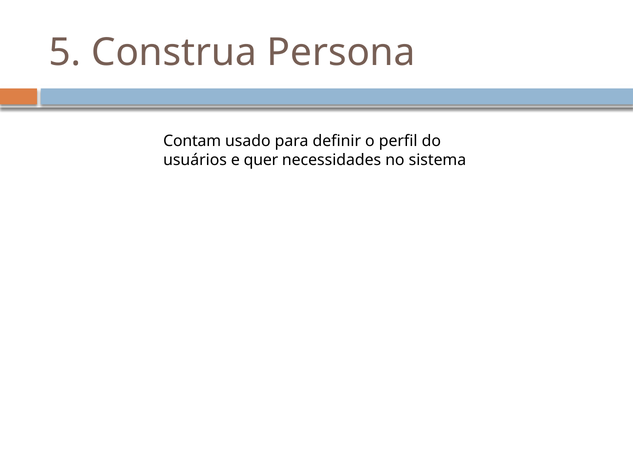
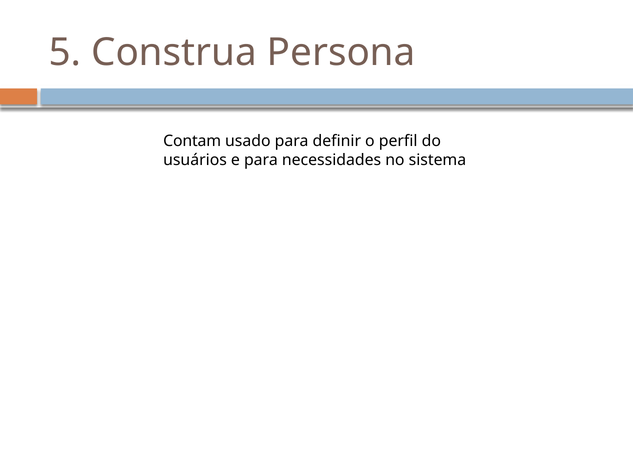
e quer: quer -> para (261, 160)
